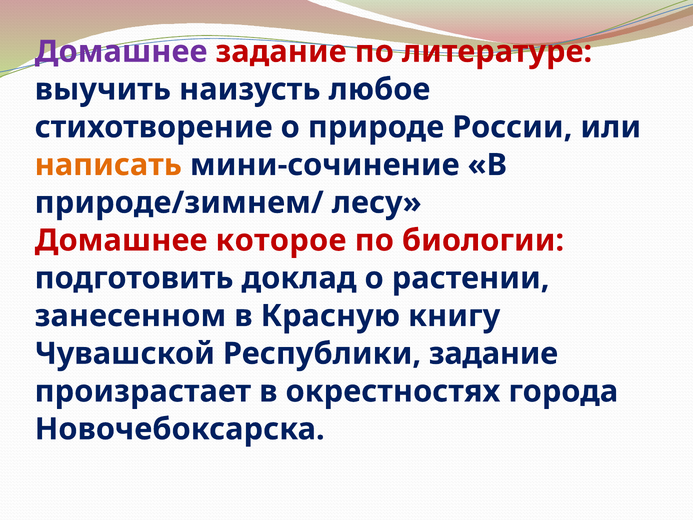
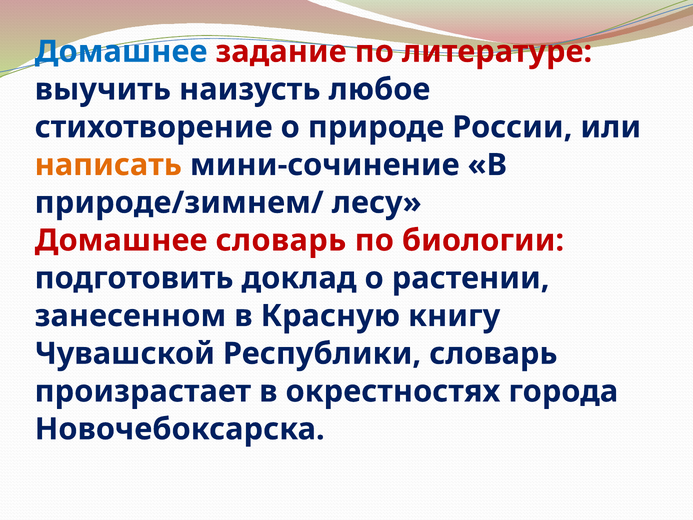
Домашнее colour: purple -> blue (121, 52)
Домашнее которое: которое -> словарь (281, 240)
Республики задание: задание -> словарь (493, 353)
